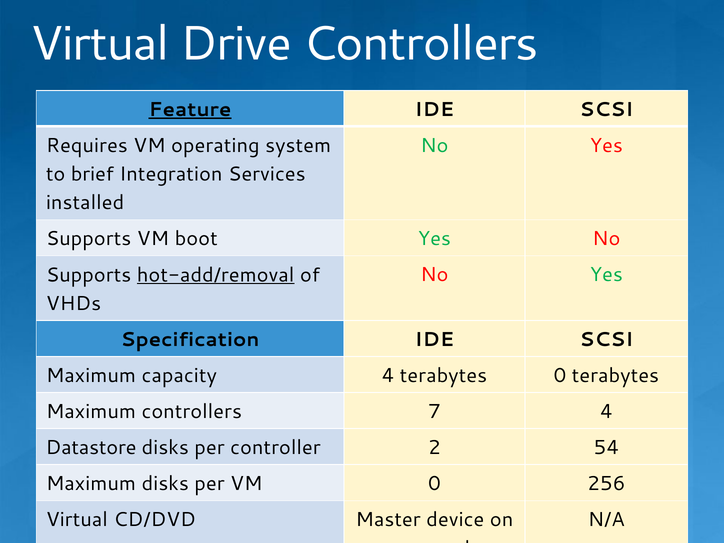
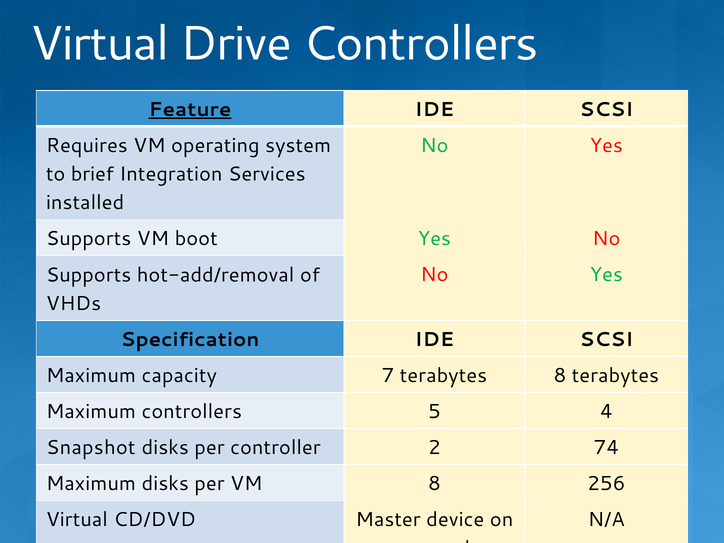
hot-add/removal underline: present -> none (216, 275)
capacity 4: 4 -> 7 (388, 376)
terabytes 0: 0 -> 8 (560, 376)
7: 7 -> 5 (434, 412)
Datastore: Datastore -> Snapshot (91, 448)
54: 54 -> 74 (606, 448)
VM 0: 0 -> 8 (434, 484)
